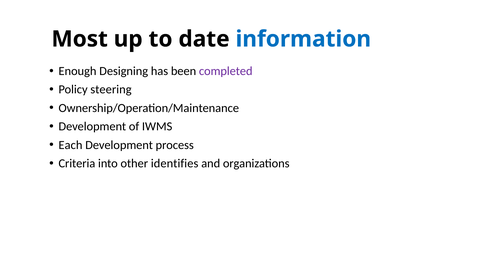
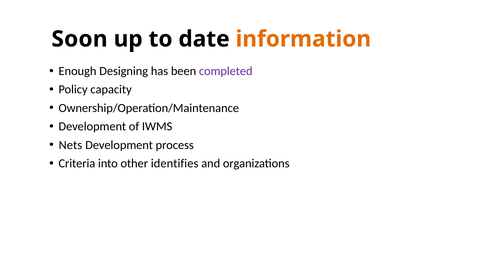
Most: Most -> Soon (79, 39)
information colour: blue -> orange (303, 39)
steering: steering -> capacity (111, 90)
Each: Each -> Nets (70, 145)
